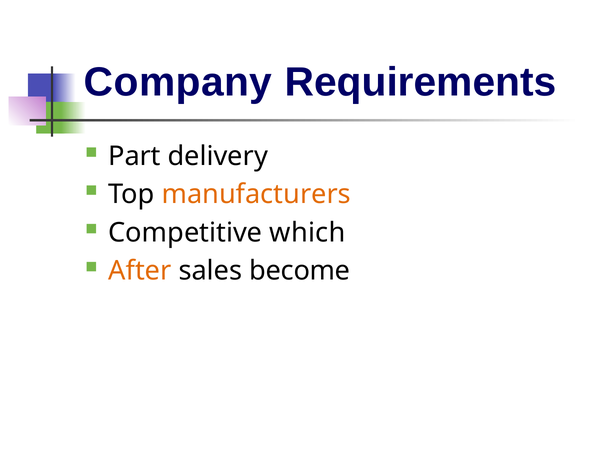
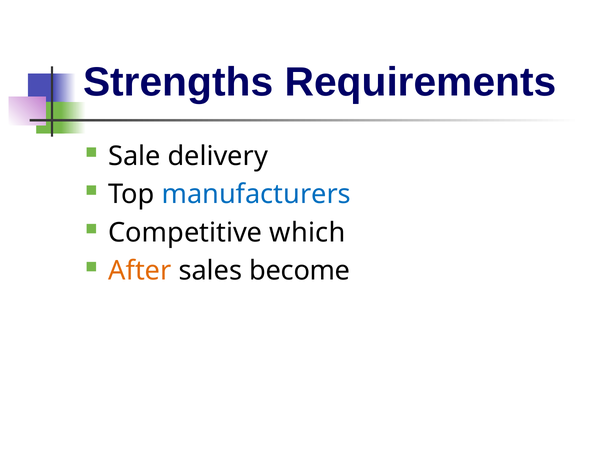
Company: Company -> Strengths (178, 82)
Part: Part -> Sale (134, 156)
manufacturers colour: orange -> blue (256, 194)
